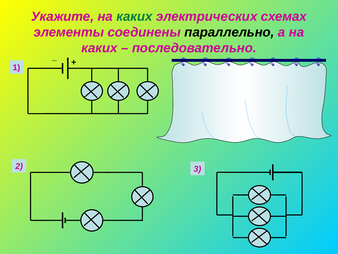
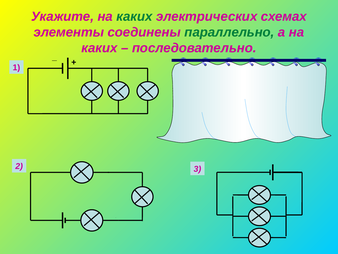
параллельно colour: black -> green (229, 32)
